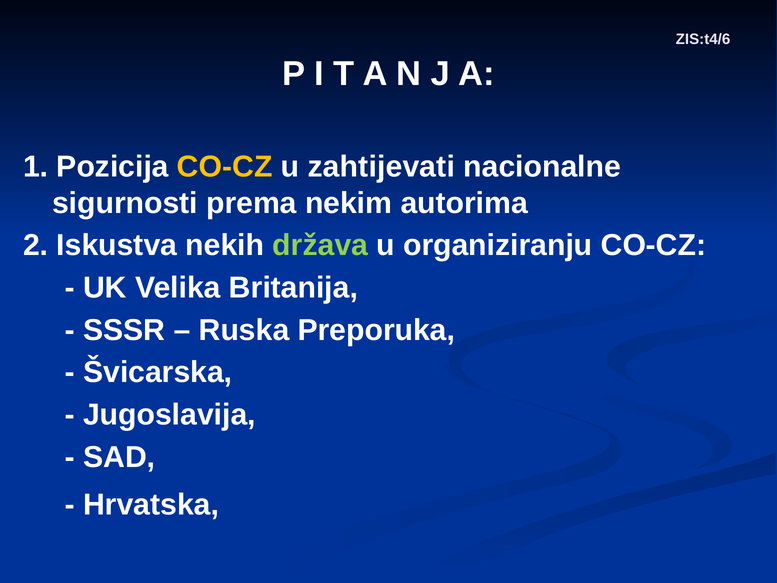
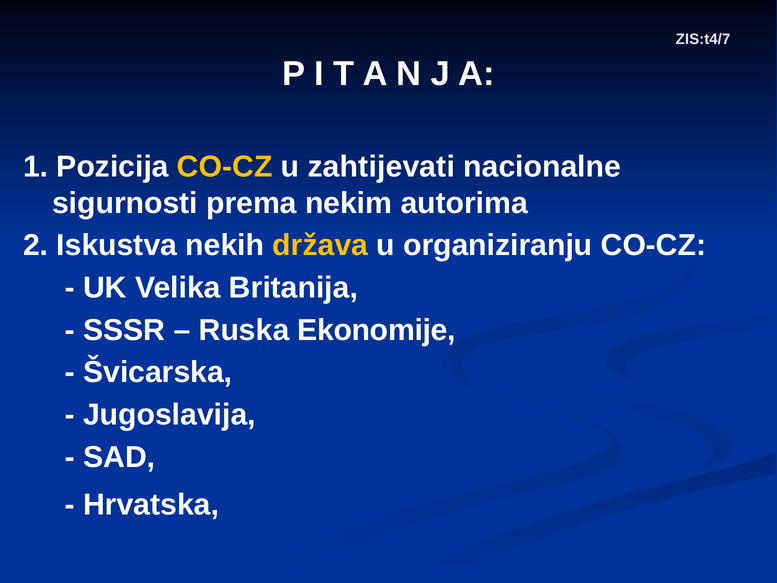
ZIS:t4/6: ZIS:t4/6 -> ZIS:t4/7 (703, 39)
država colour: light green -> yellow (320, 245)
Preporuka: Preporuka -> Ekonomije (377, 330)
